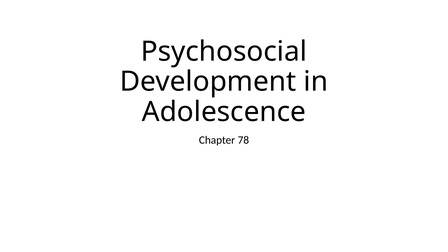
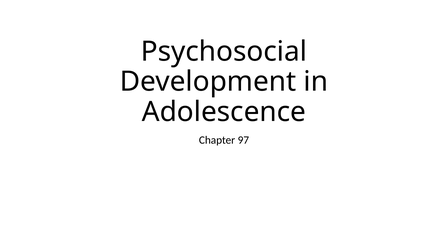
78: 78 -> 97 (243, 140)
